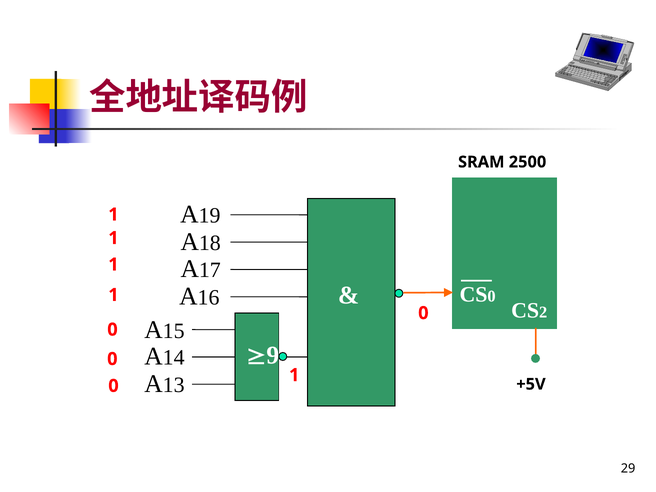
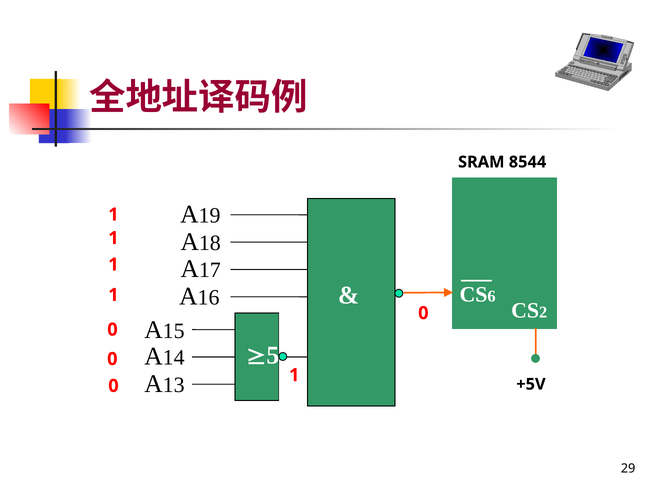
2500: 2500 -> 8544 (528, 162)
0: 0 -> 6 (492, 296)
9: 9 -> 5 (273, 355)
